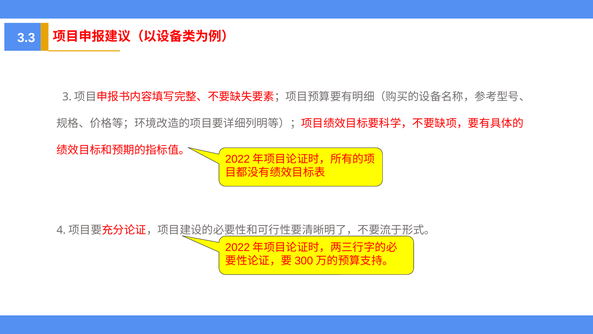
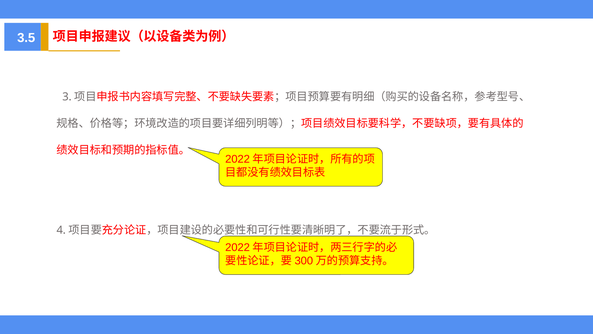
3.3: 3.3 -> 3.5 (26, 38)
